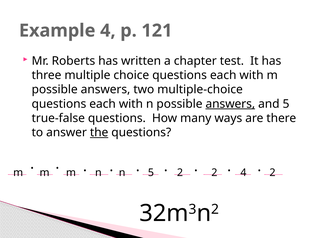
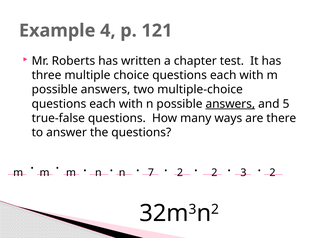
the underline: present -> none (99, 132)
n 5: 5 -> 7 (151, 172)
2 4: 4 -> 3 (243, 172)
